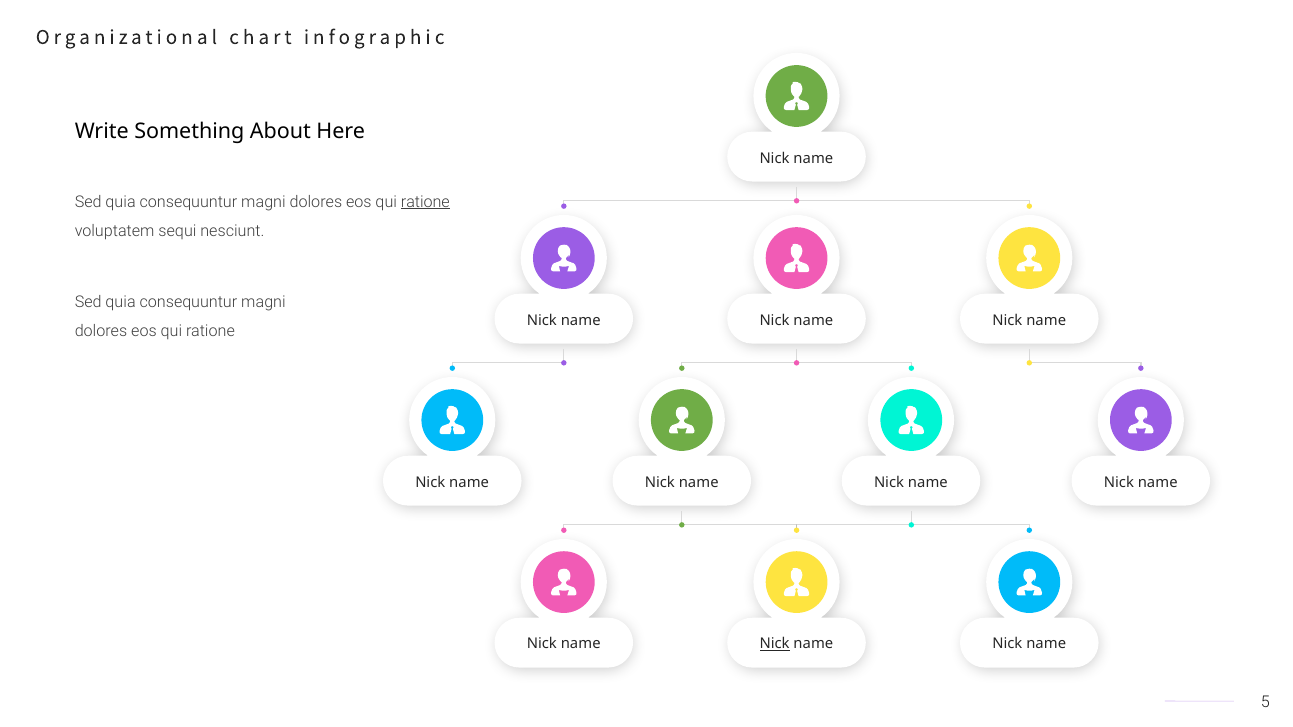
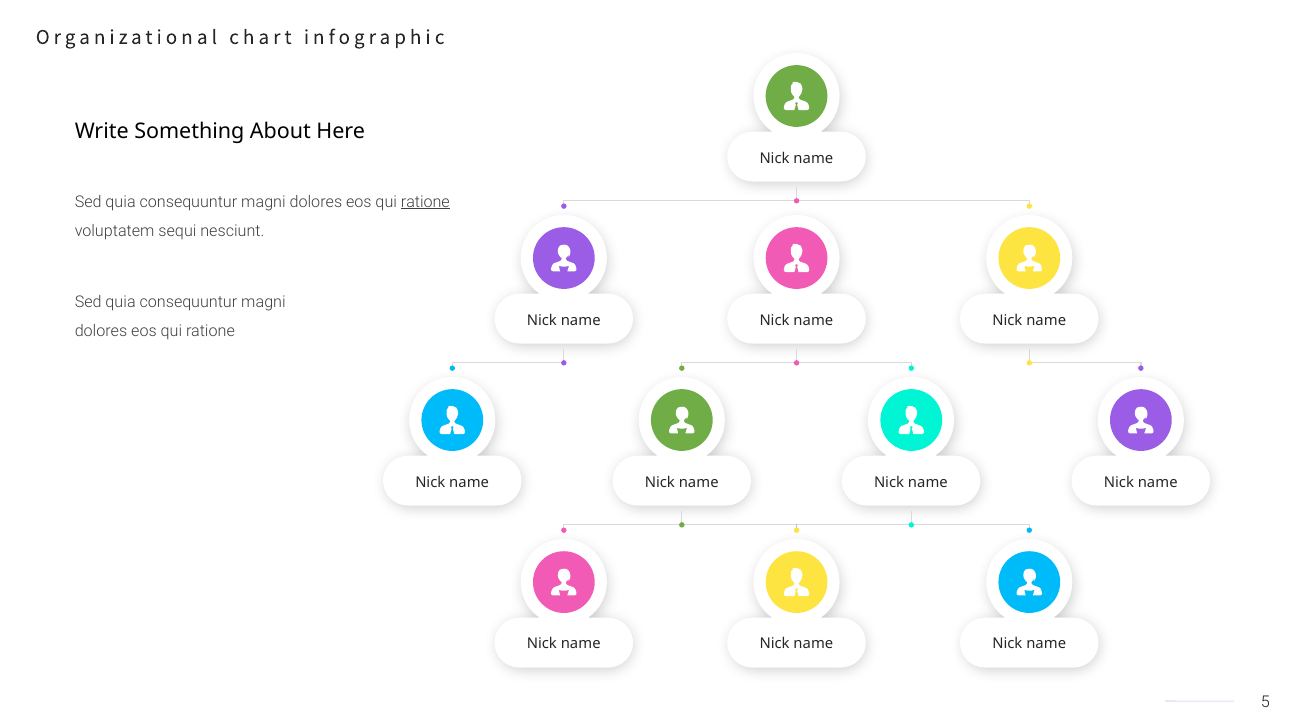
Nick underline: present -> none (775, 644)
